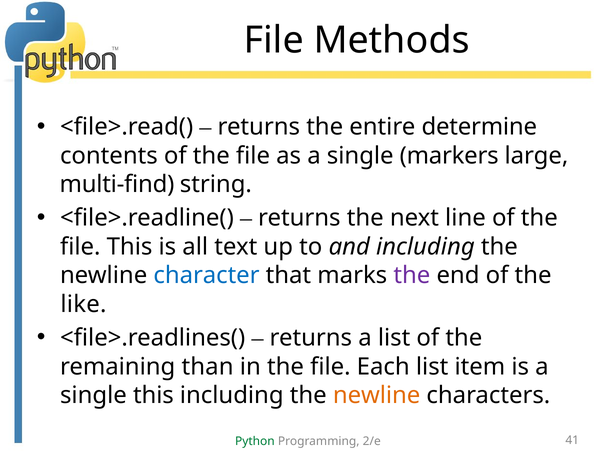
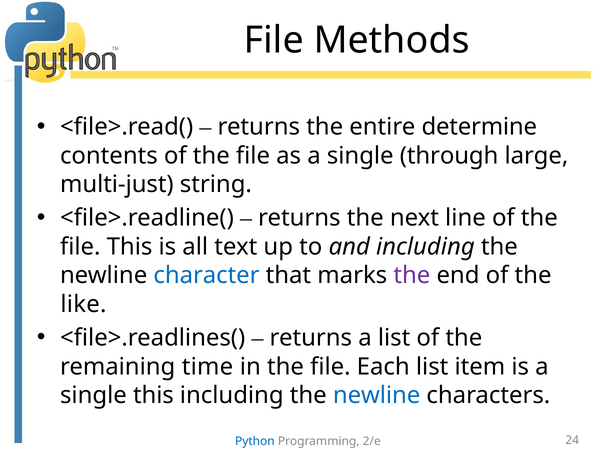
markers: markers -> through (449, 156)
multi-find: multi-find -> multi-just (117, 184)
than: than -> time (207, 367)
newline colour: orange -> blue (377, 395)
Python colour: green -> blue (255, 441)
41: 41 -> 24 (572, 440)
